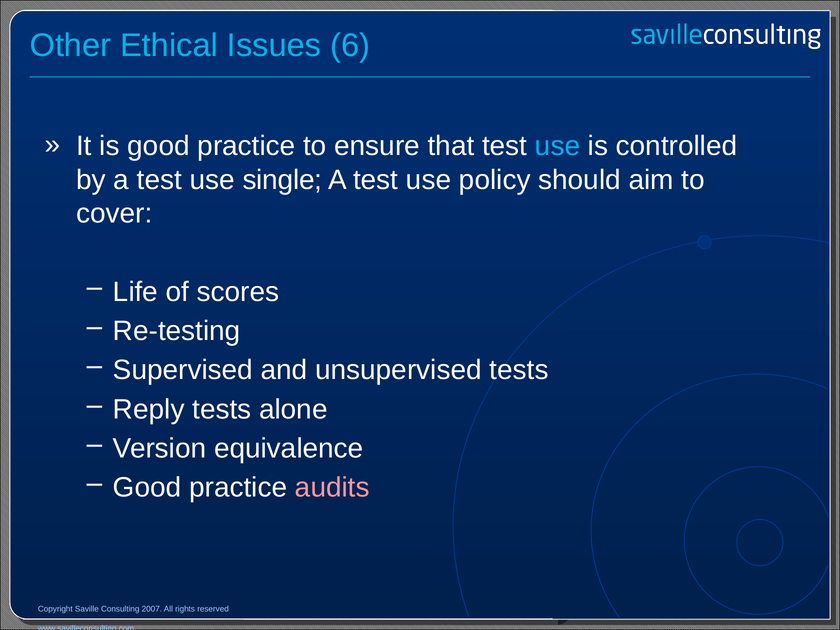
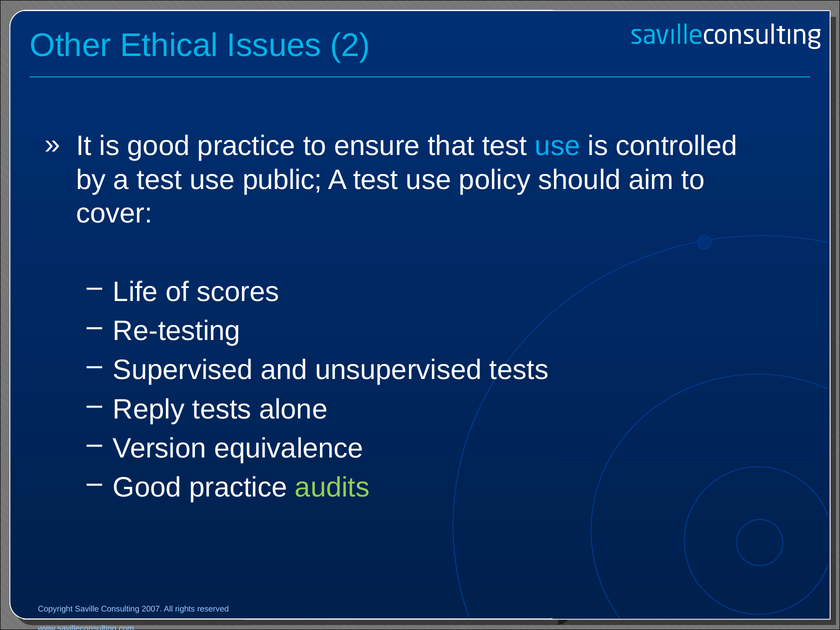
6: 6 -> 2 (350, 45)
single: single -> public (282, 180)
audits colour: pink -> light green (332, 488)
